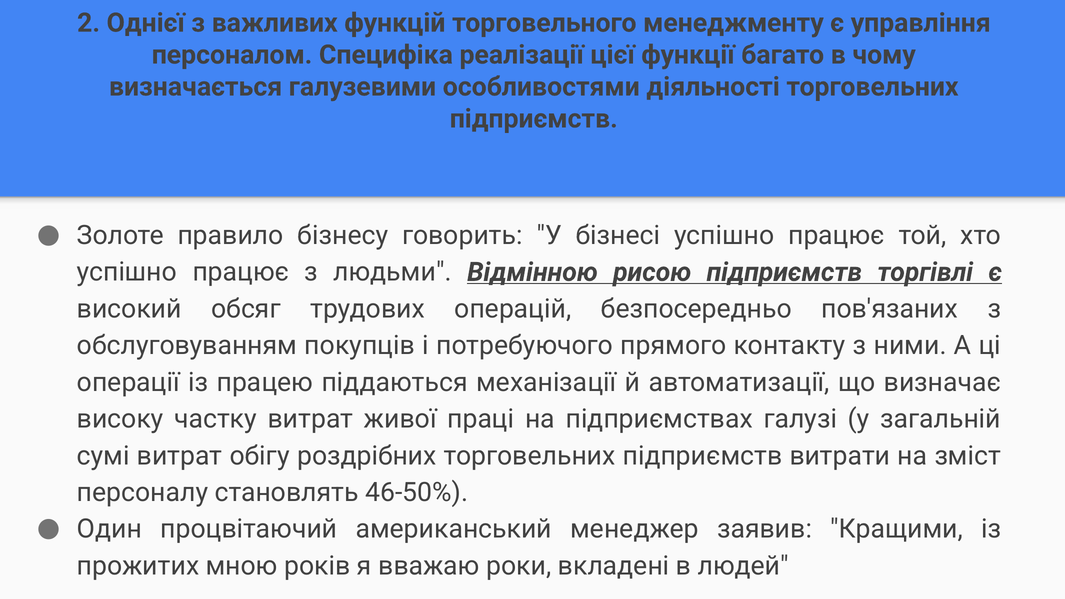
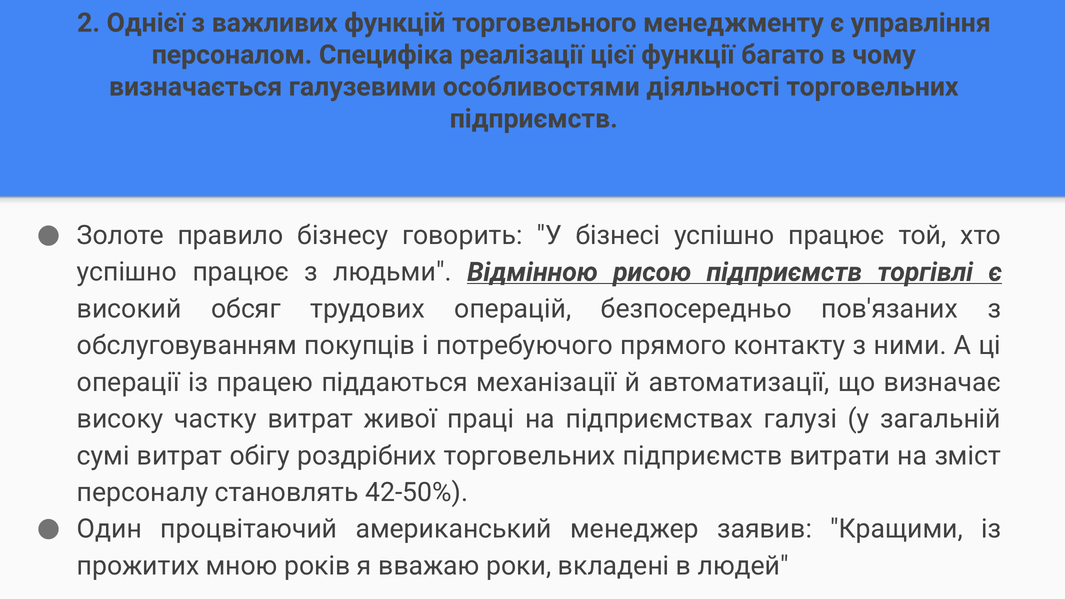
46-50%: 46-50% -> 42-50% (417, 493)
